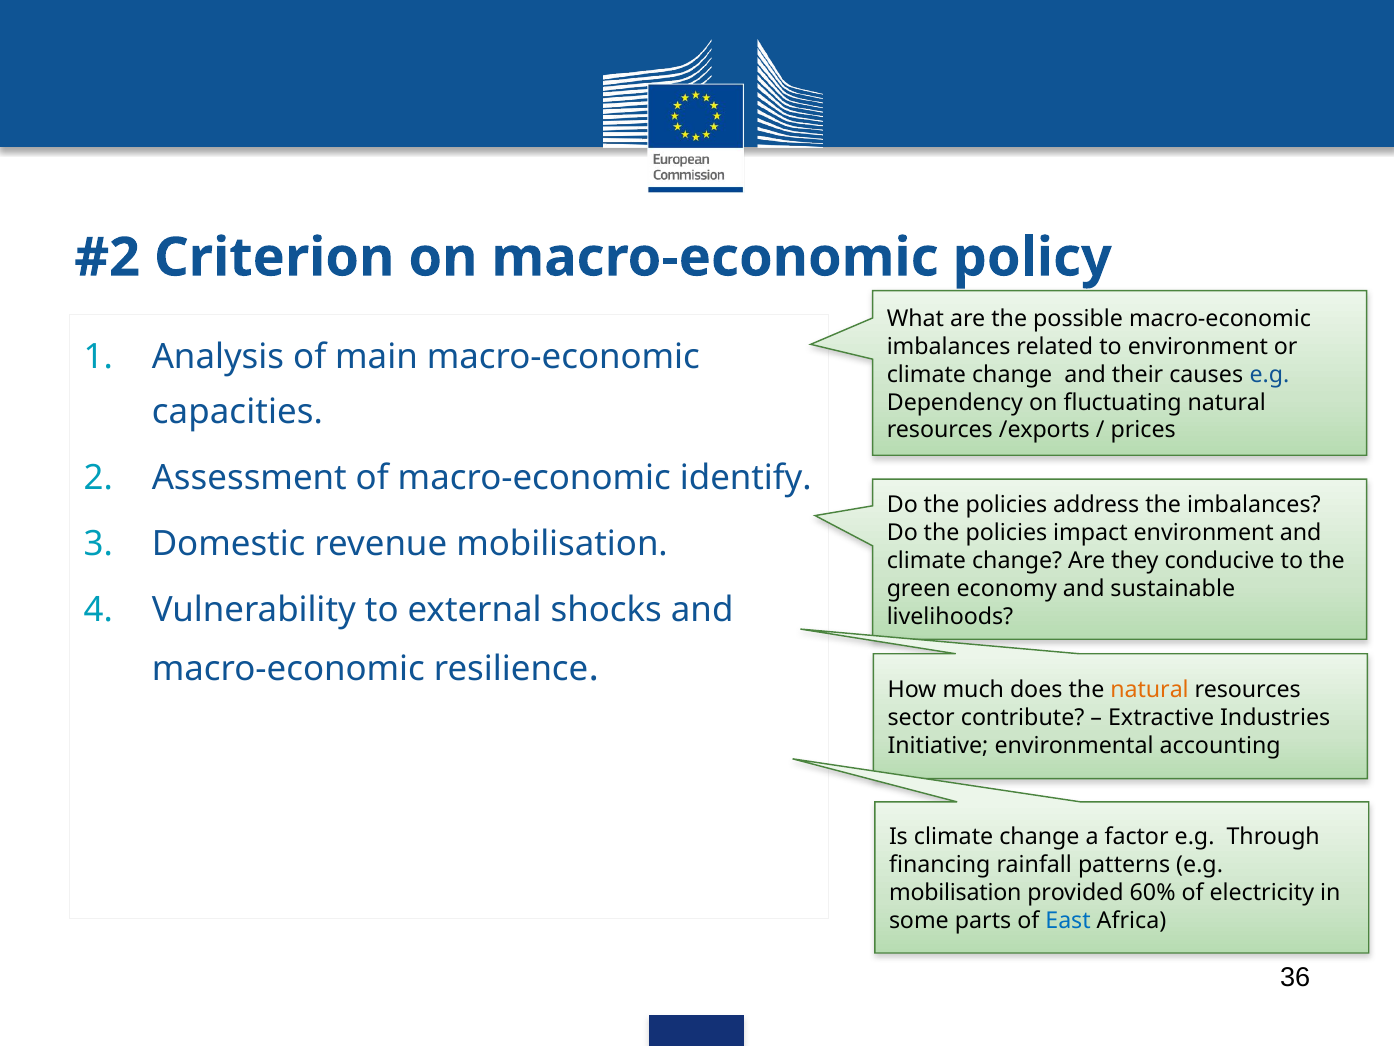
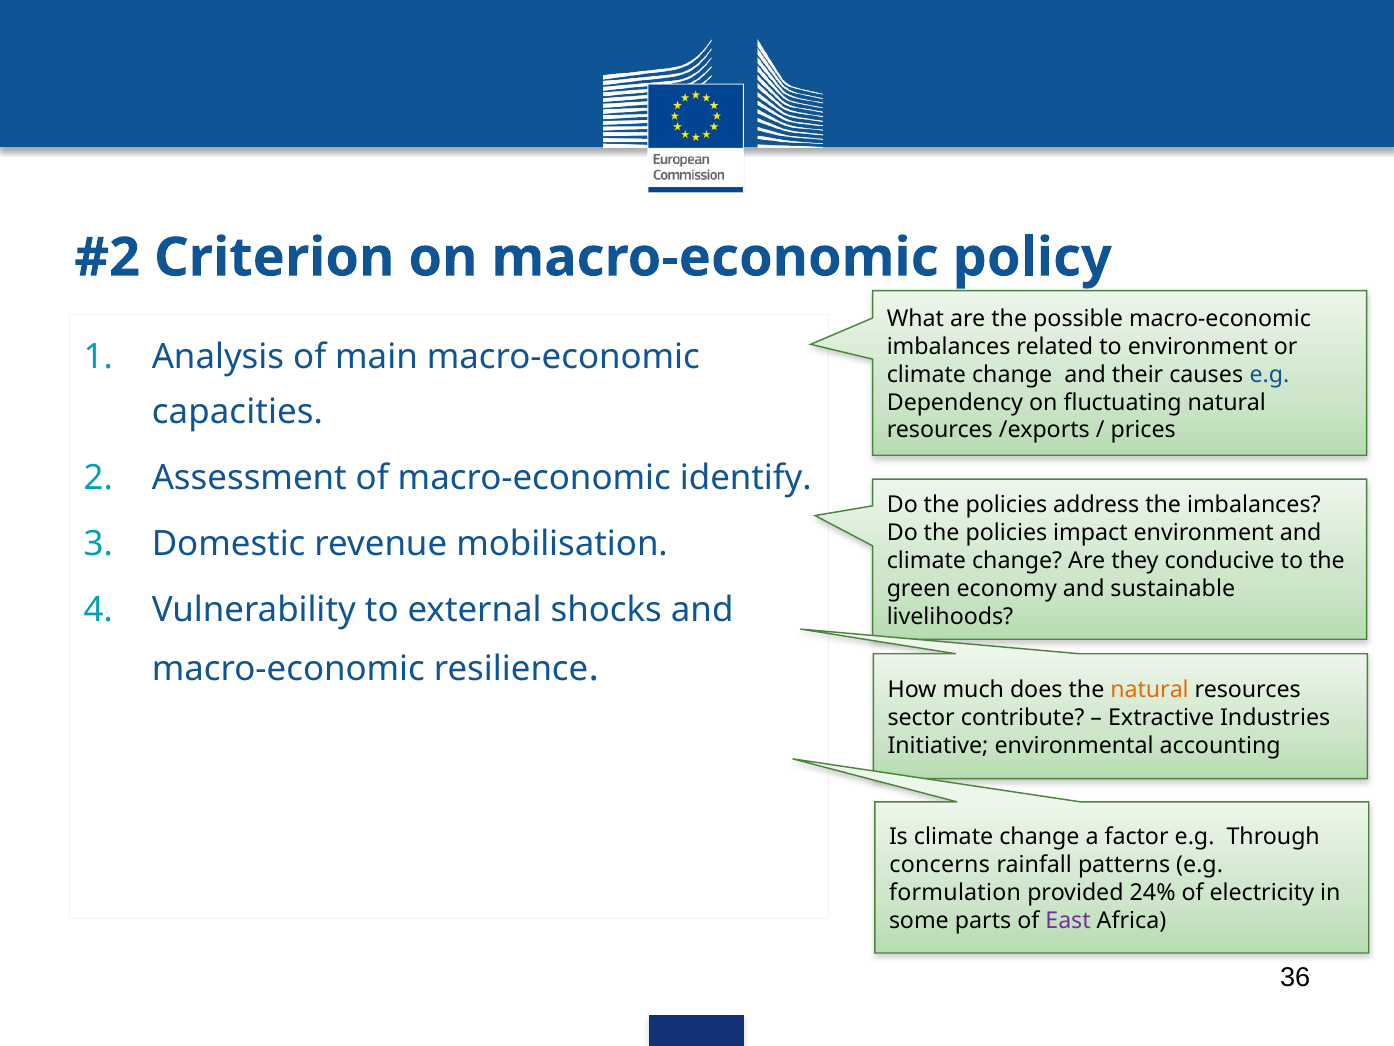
financing: financing -> concerns (940, 865)
mobilisation: mobilisation -> formulation (955, 893)
60%: 60% -> 24% (1153, 893)
East colour: blue -> purple (1068, 920)
